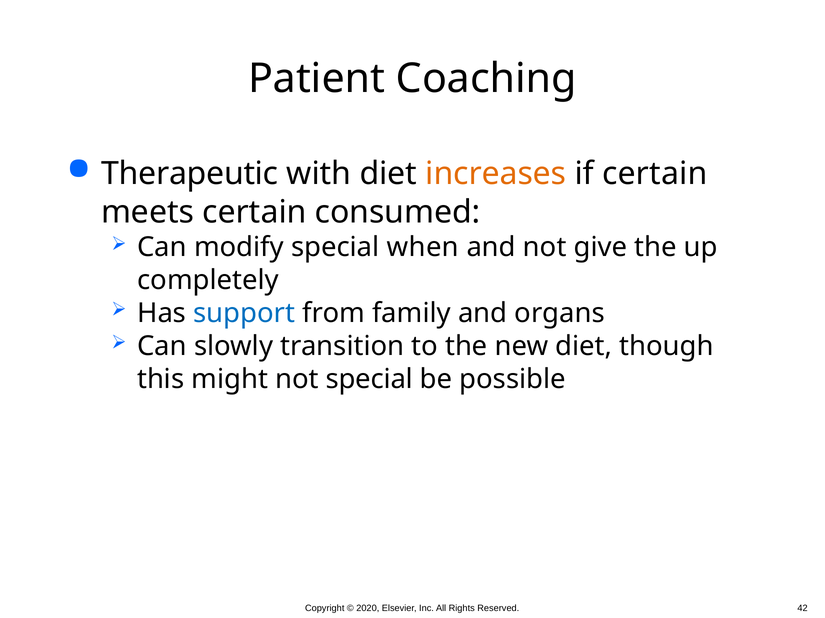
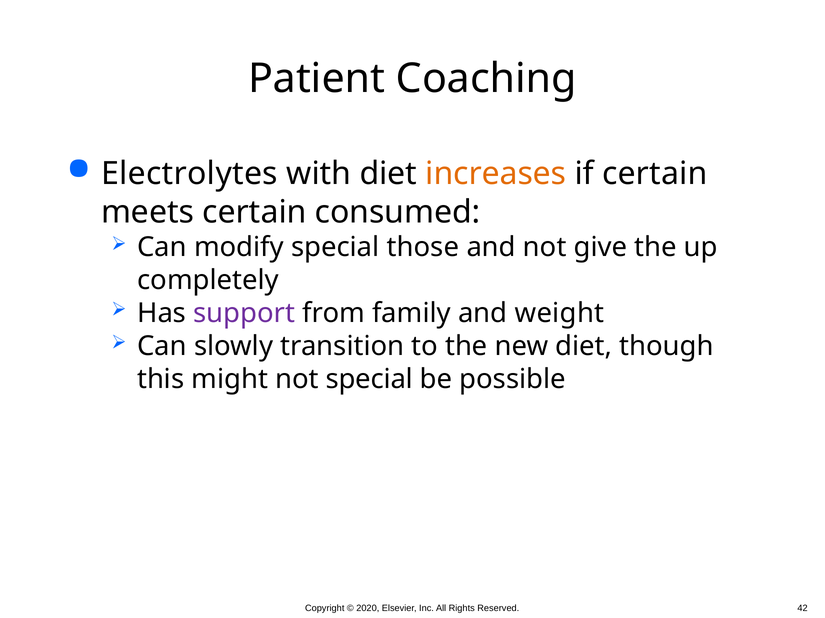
Therapeutic: Therapeutic -> Electrolytes (189, 174)
when: when -> those (423, 248)
support colour: blue -> purple (244, 314)
organs: organs -> weight (560, 314)
